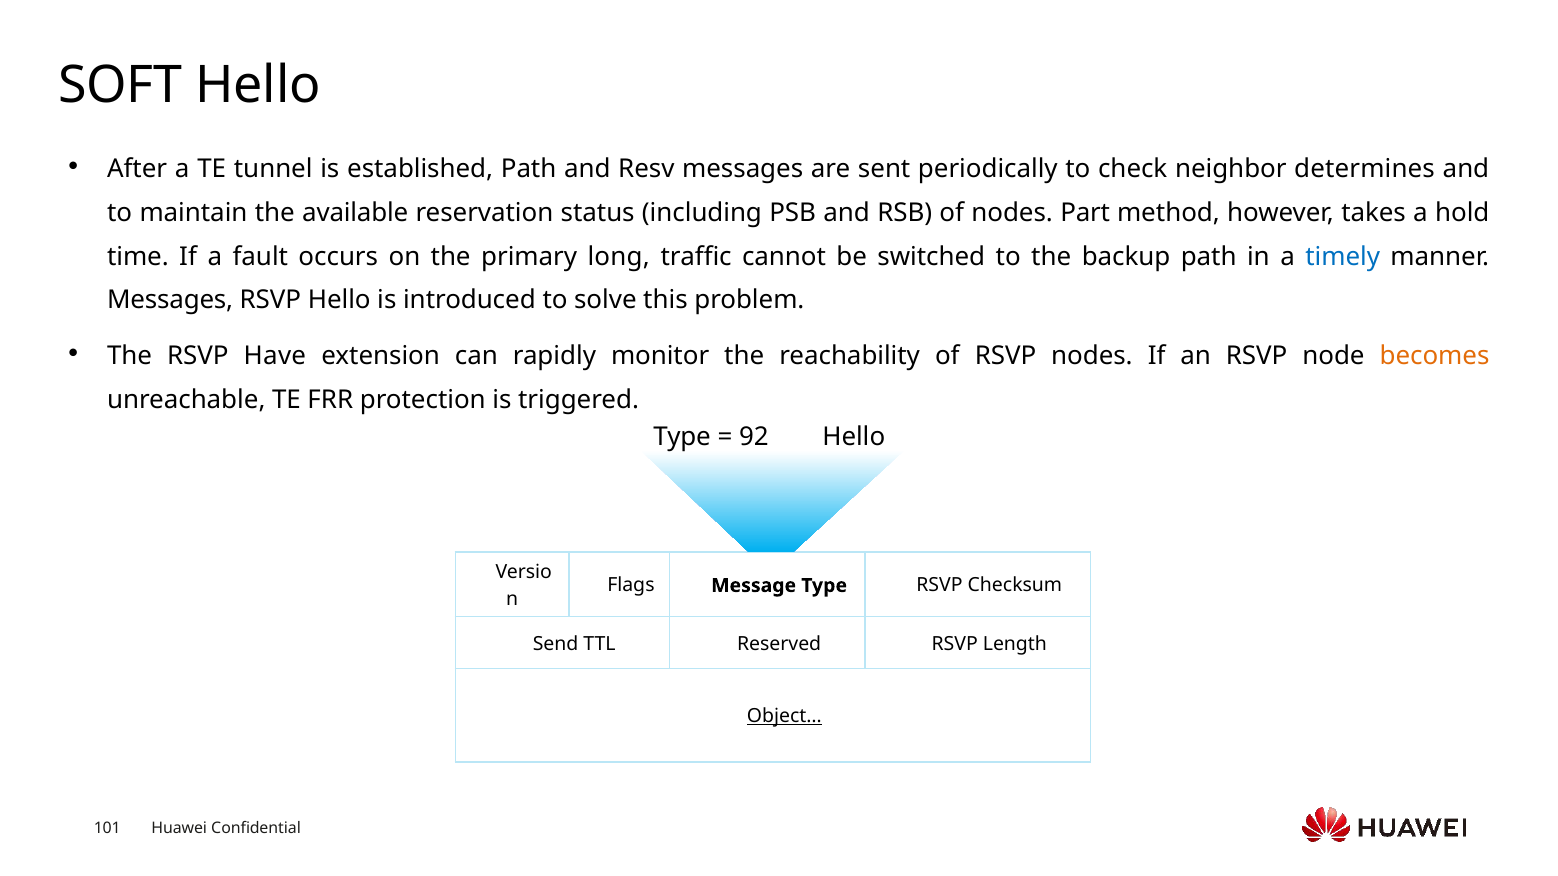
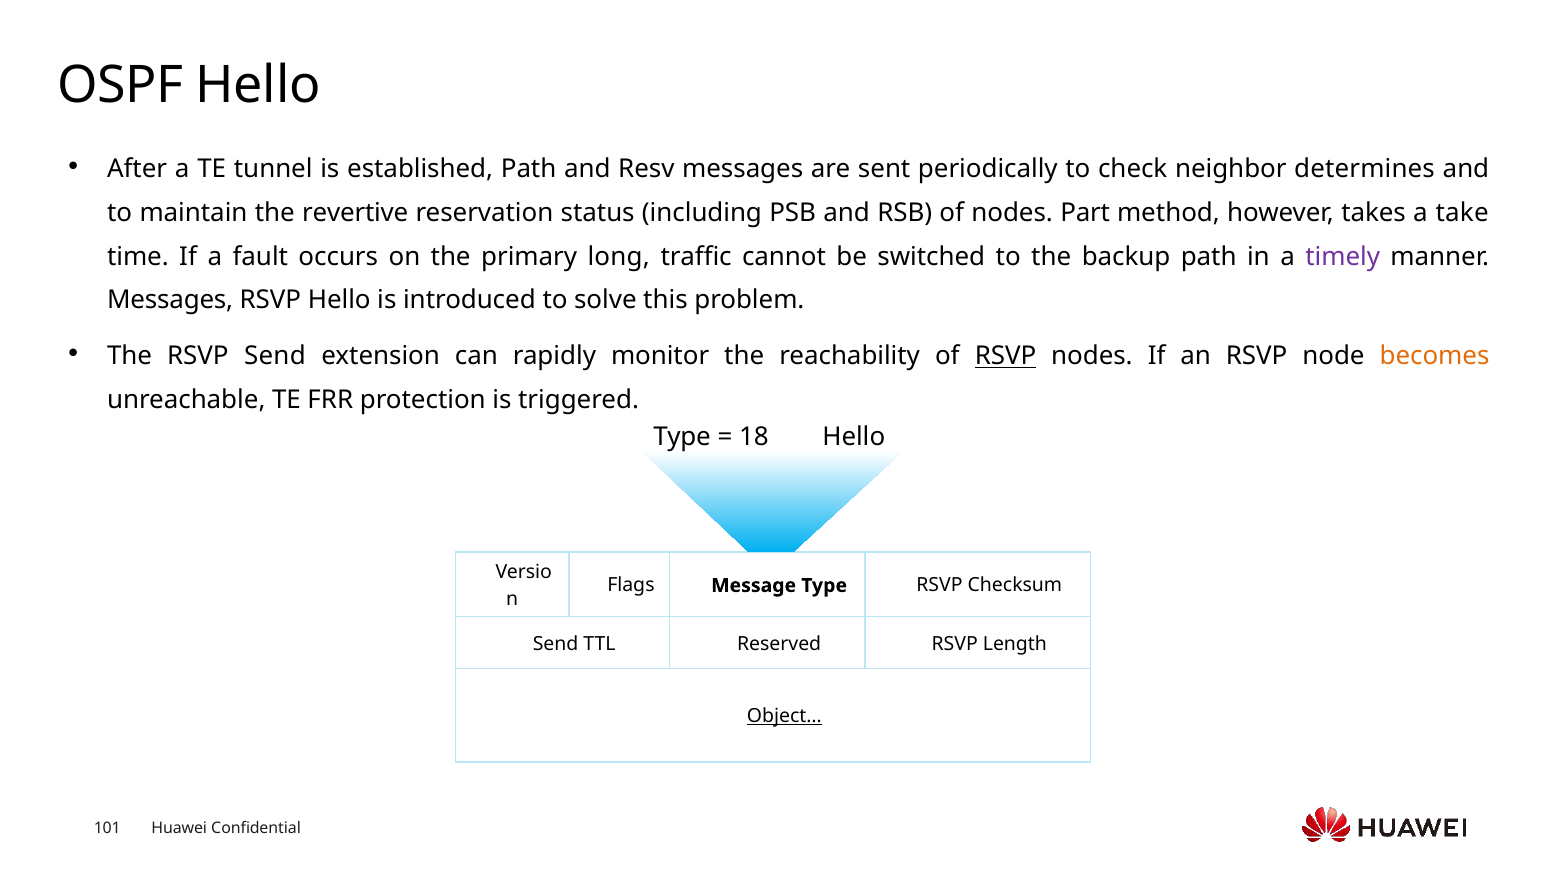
SOFT: SOFT -> OSPF (120, 85)
available: available -> revertive (355, 213)
hold: hold -> take (1462, 213)
timely colour: blue -> purple (1343, 257)
RSVP Have: Have -> Send (275, 357)
RSVP underline: none -> present (1005, 357)
92: 92 -> 18 (754, 437)
